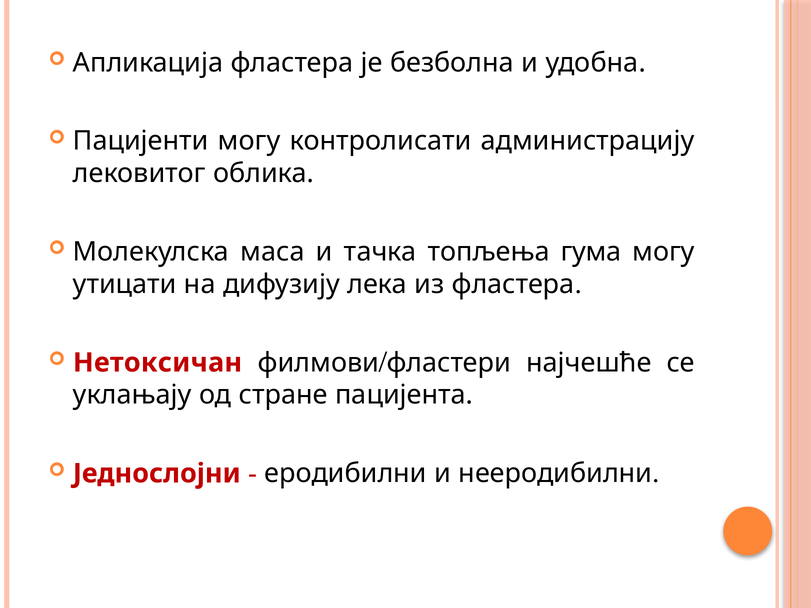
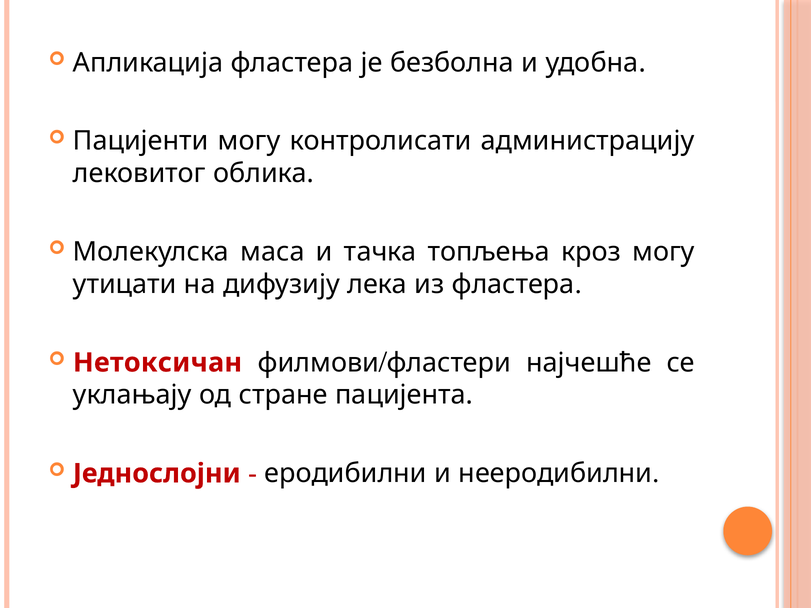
гума: гума -> кроз (591, 252)
